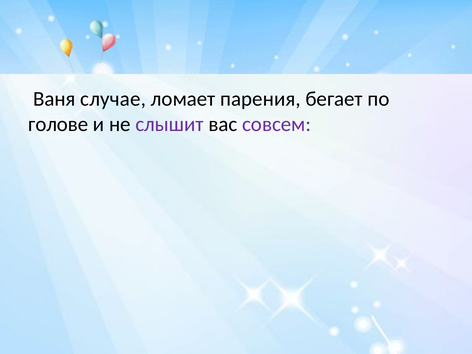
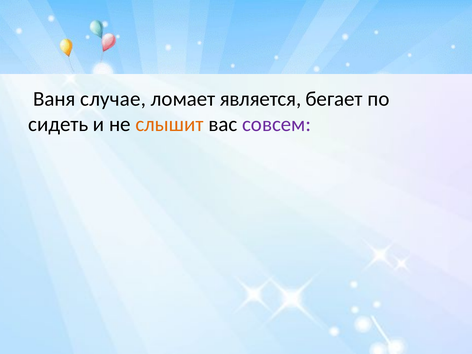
парения: парения -> является (261, 99)
голове: голове -> сидеть (58, 124)
слышит colour: purple -> orange (170, 124)
